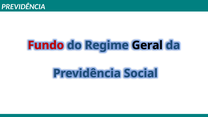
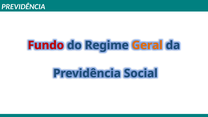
Geral colour: black -> orange (147, 45)
